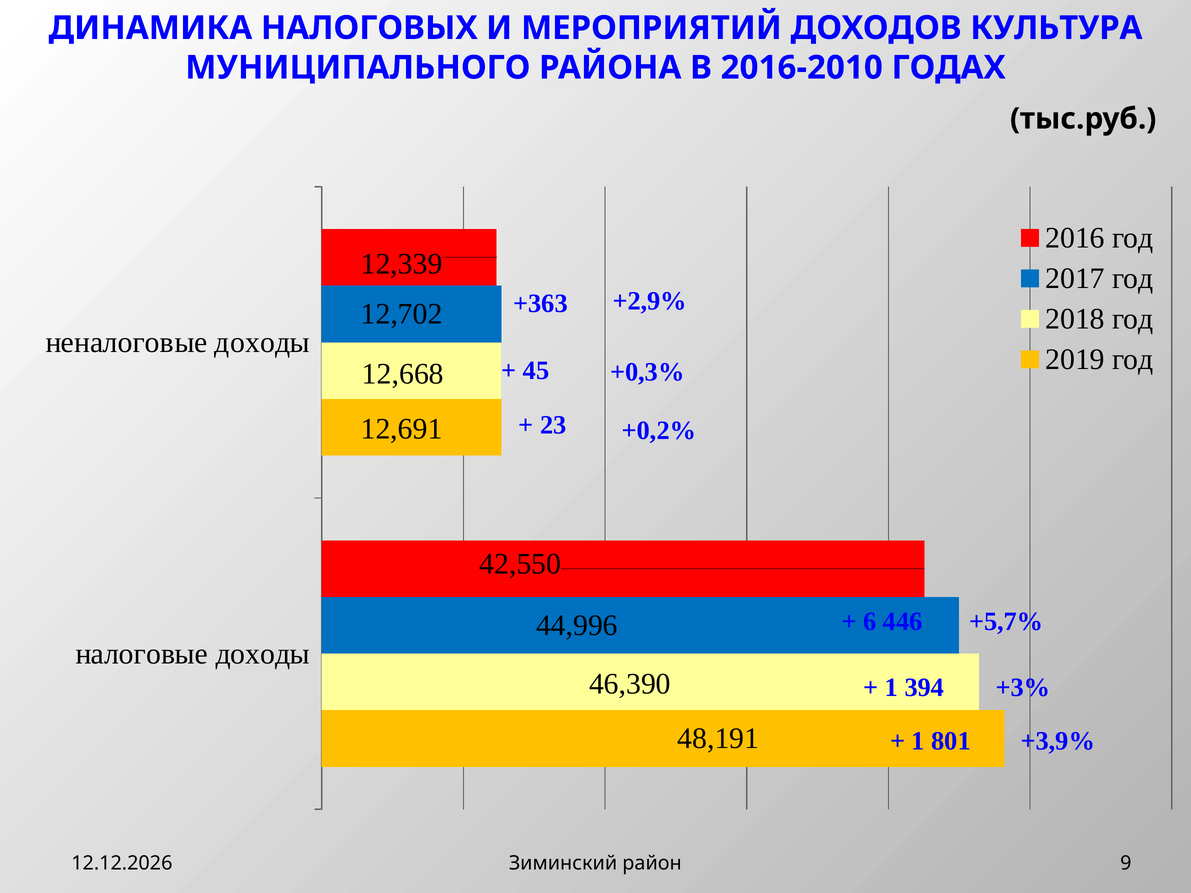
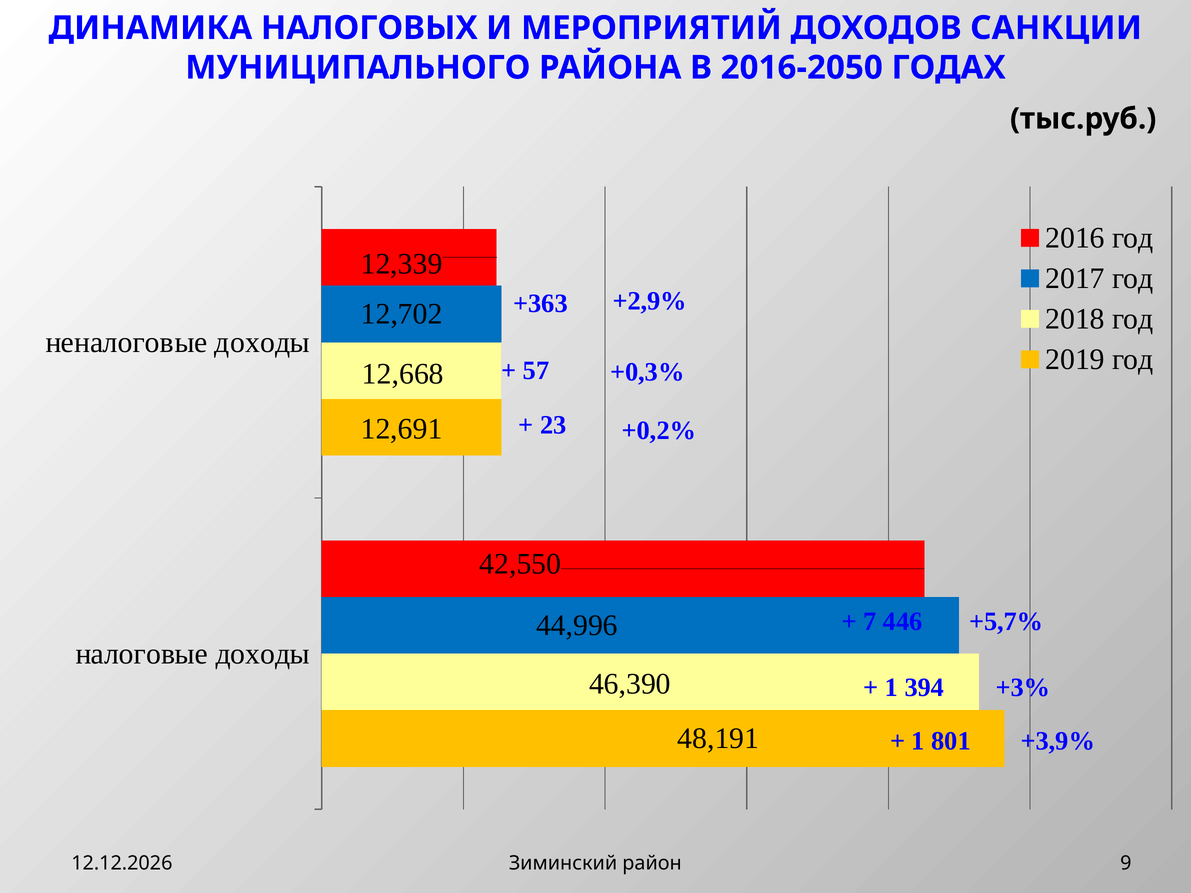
КУЛЬТУРА: КУЛЬТУРА -> САНКЦИИ (1056, 28)
2016-2010: 2016-2010 -> 2016-2050 (802, 68)
45: 45 -> 57 (536, 370)
6: 6 -> 7 (870, 622)
